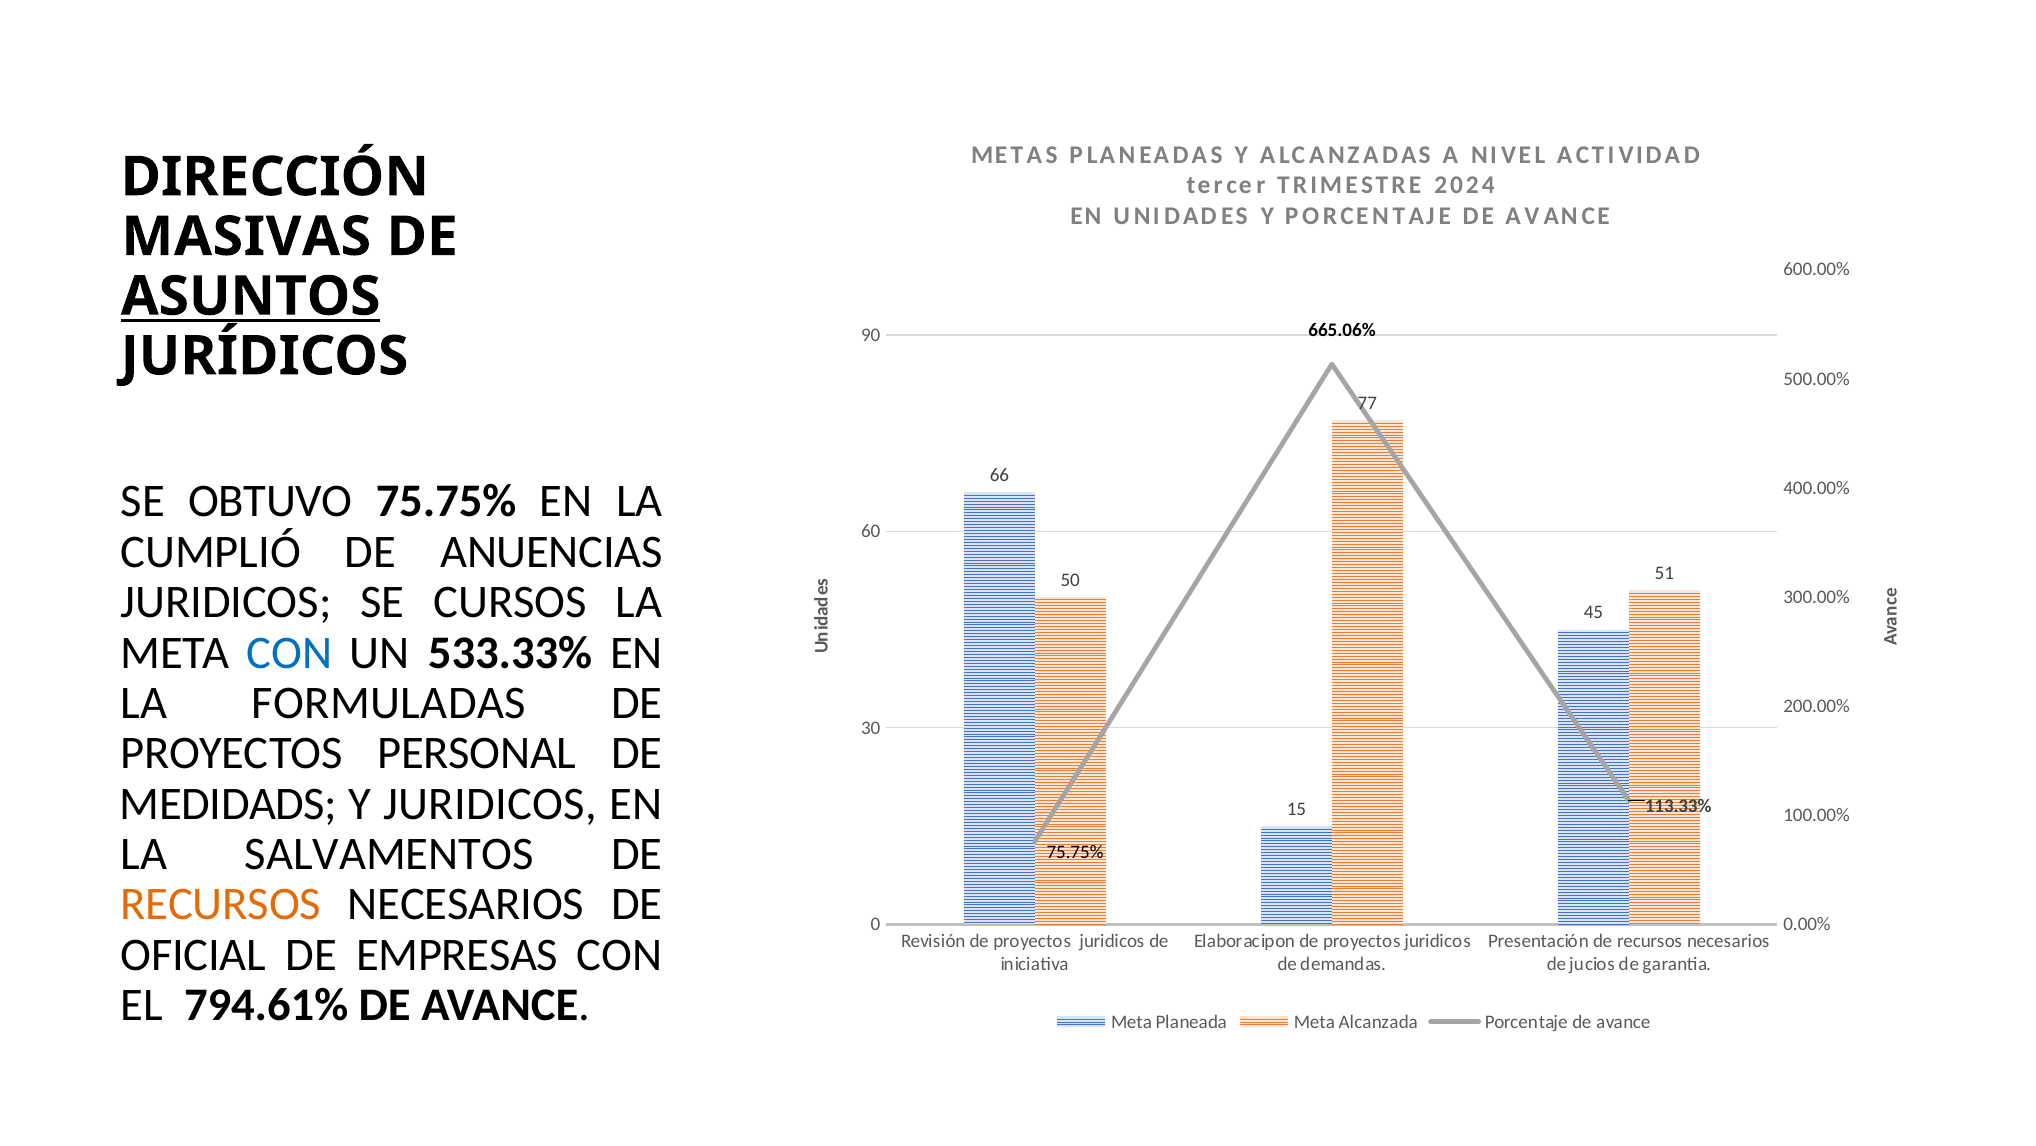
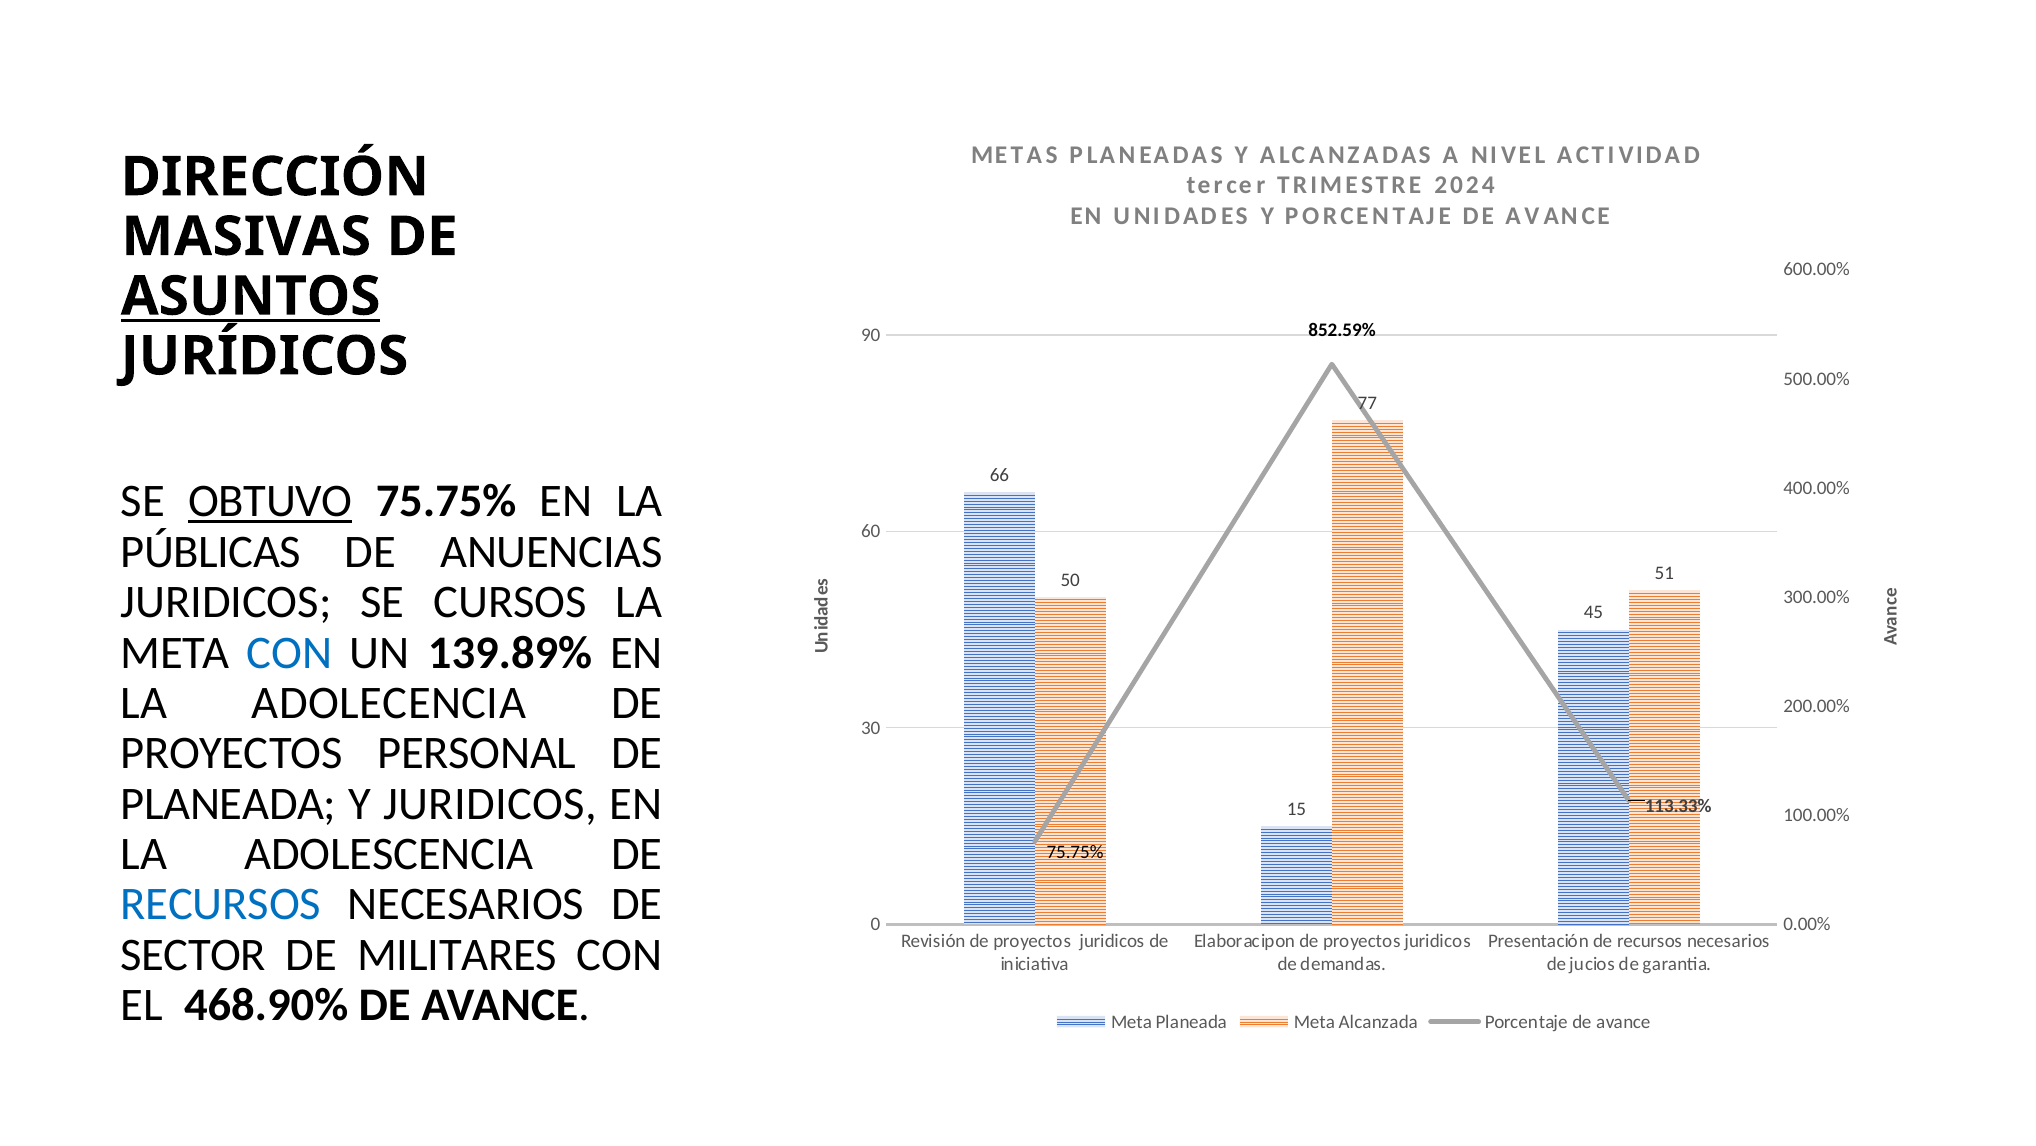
665.06%: 665.06% -> 852.59% (1342, 330)
OBTUVO underline: none -> present (270, 501)
CUMPLIÓ: CUMPLIÓ -> PÚBLICAS (211, 552)
533.33%: 533.33% -> 139.89% (510, 652)
FORMULADAS: FORMULADAS -> ADOLECENCIA (389, 703)
MEDIDADS: MEDIDADS -> PLANEADA (229, 803)
SALVAMENTOS: SALVAMENTOS -> ADOLESCENCIA (389, 853)
RECURSOS colour: orange -> blue (221, 904)
OFICIAL: OFICIAL -> SECTOR (193, 954)
EMPRESAS: EMPRESAS -> MILITARES (457, 954)
794.61%: 794.61% -> 468.90% (266, 1004)
